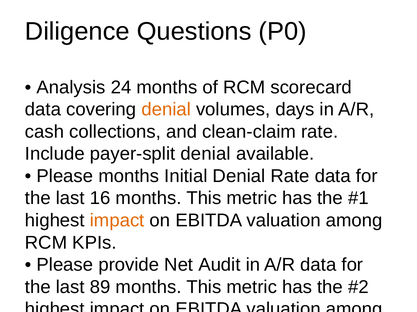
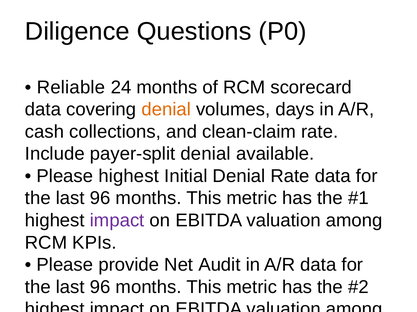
Analysis: Analysis -> Reliable (71, 87)
Please months: months -> highest (129, 176)
16: 16 -> 96 (100, 199)
impact colour: orange -> purple (117, 221)
89: 89 -> 96 (100, 288)
